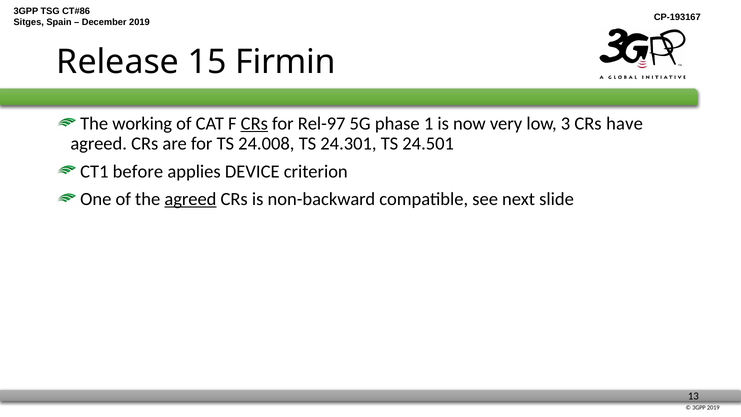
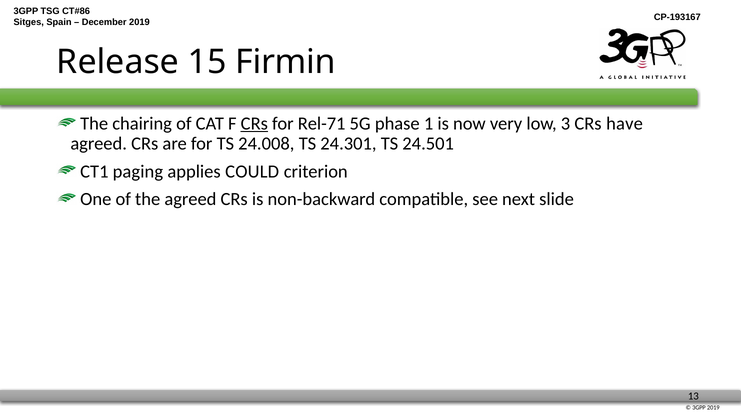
working: working -> chairing (142, 124)
Rel-97: Rel-97 -> Rel-71 (322, 124)
before: before -> paging (138, 171)
DEVICE: DEVICE -> COULD (252, 171)
agreed underline: present -> none (190, 199)
